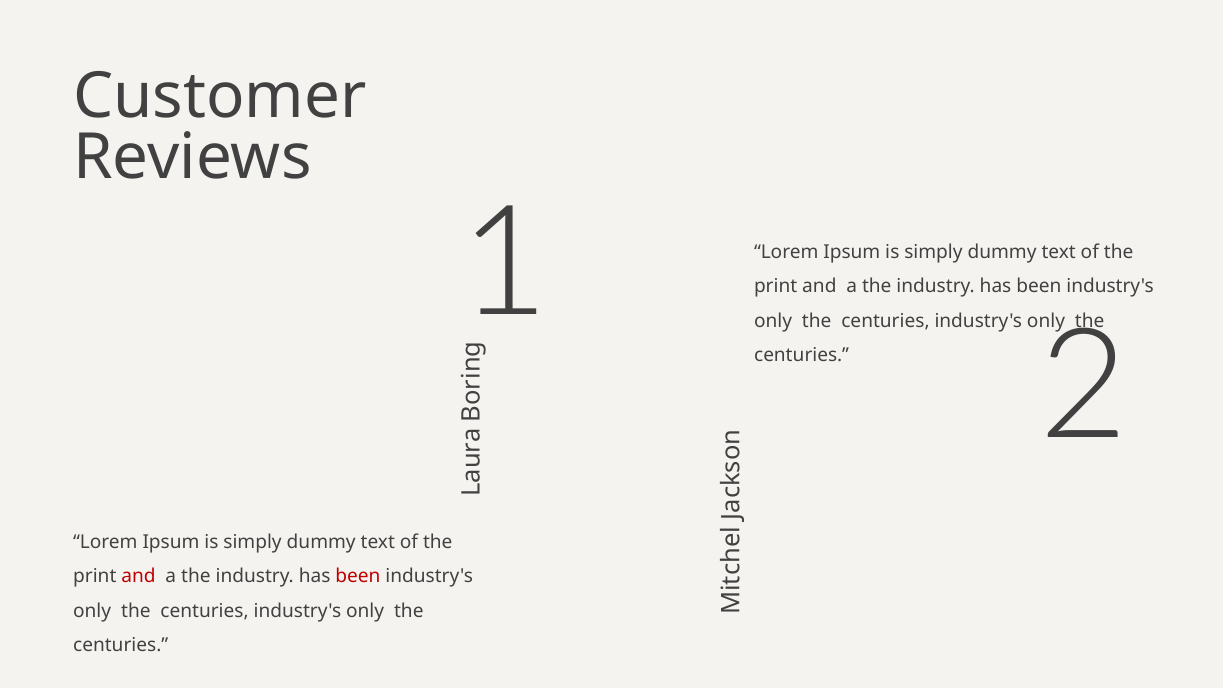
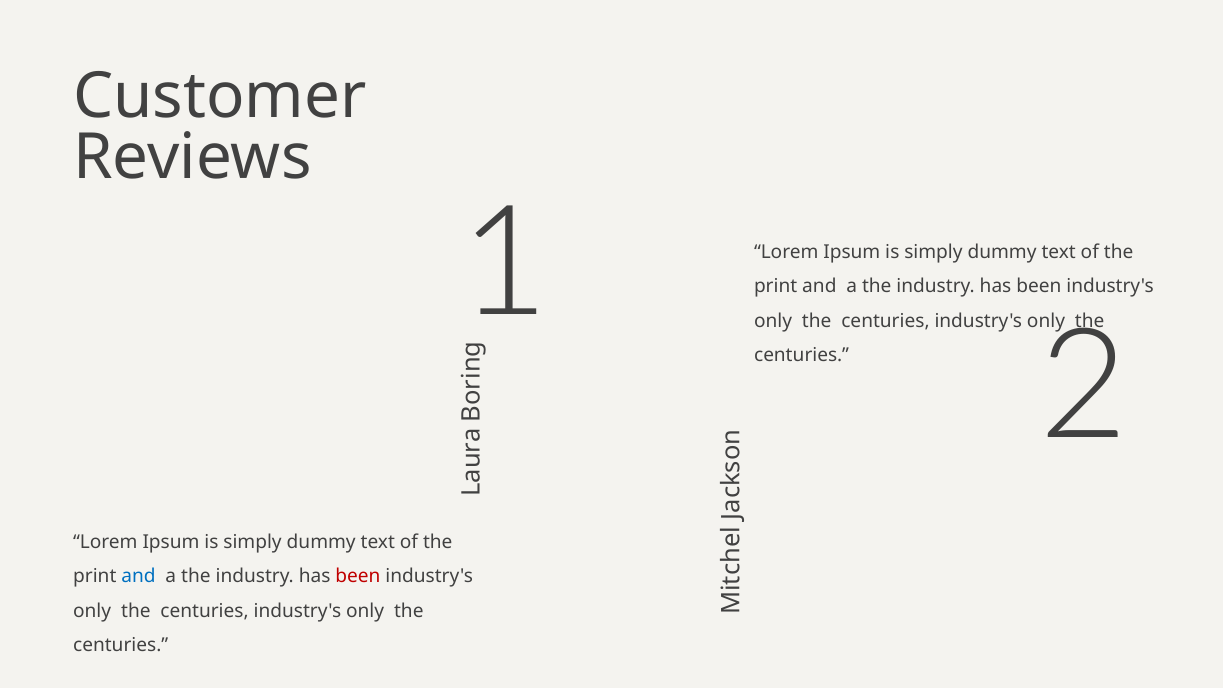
and colour: red -> blue (138, 577)
